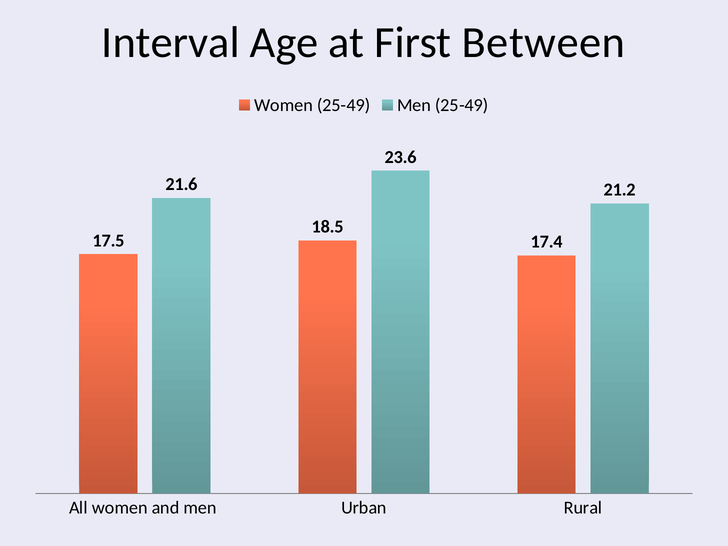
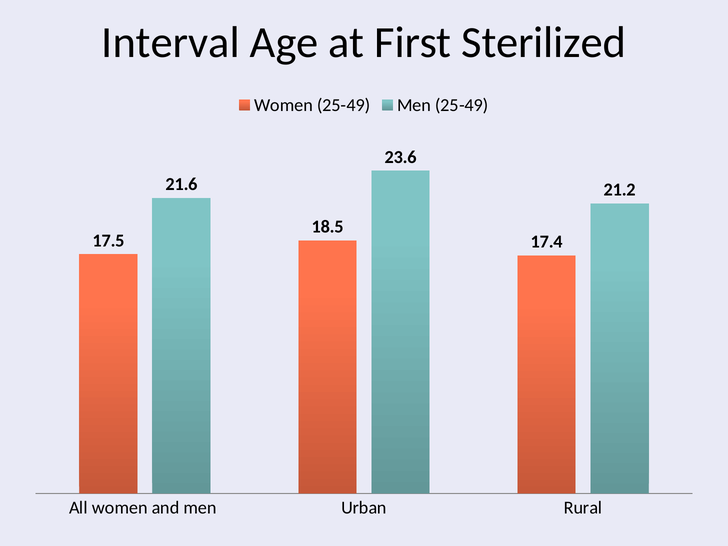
Between: Between -> Sterilized (544, 43)
